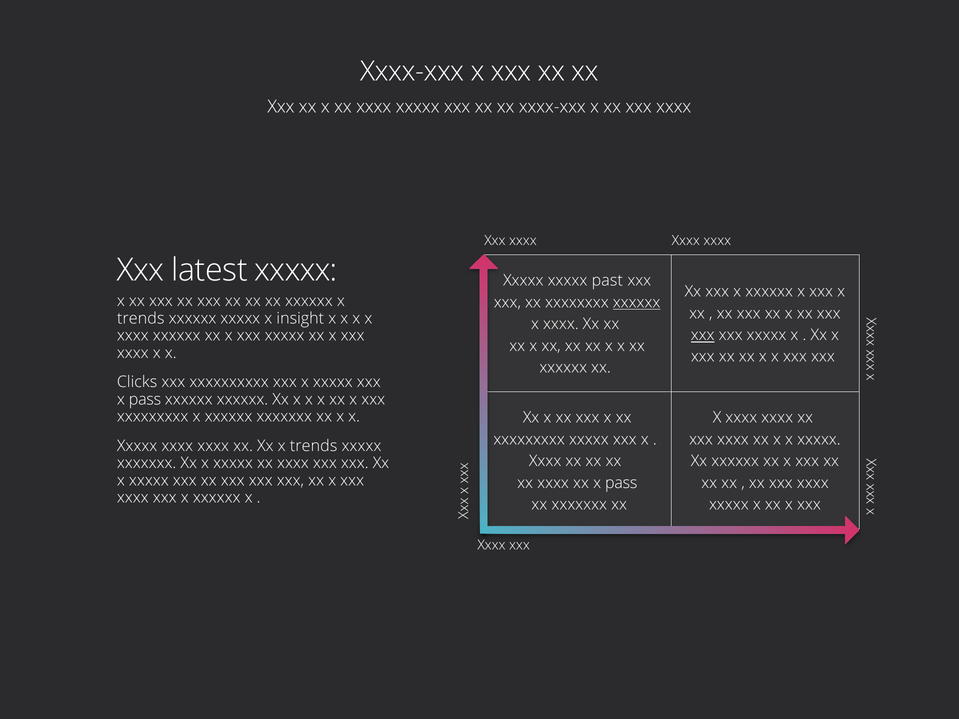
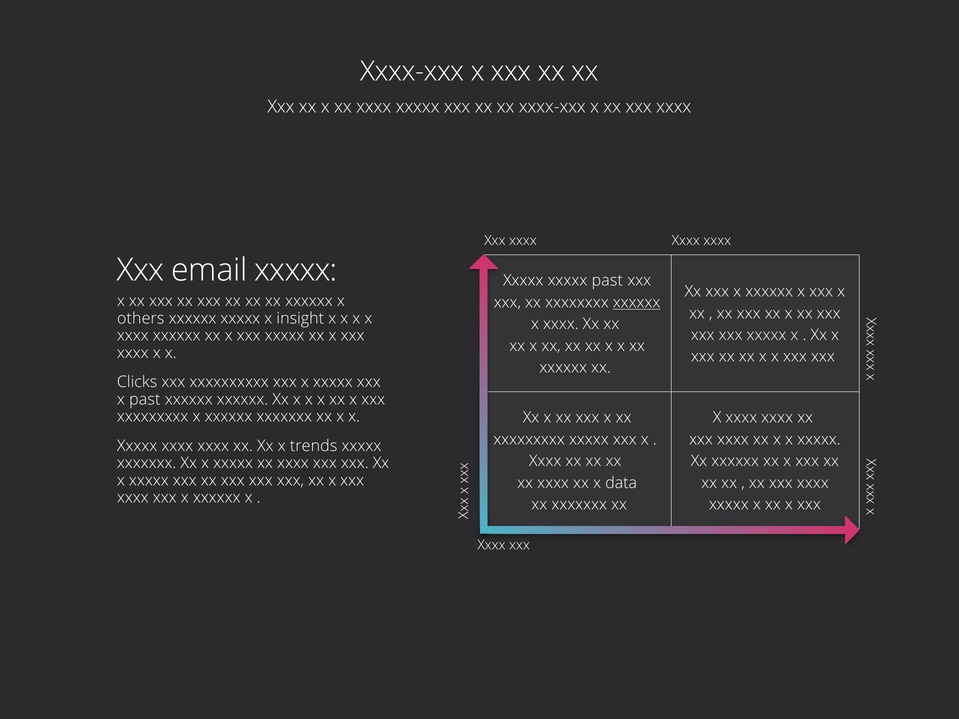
latest: latest -> email (209, 270)
trends: trends -> others (141, 318)
xxx underline: present -> none (703, 335)
pass: pass -> past (145, 399)
xx x pass: pass -> data (621, 483)
